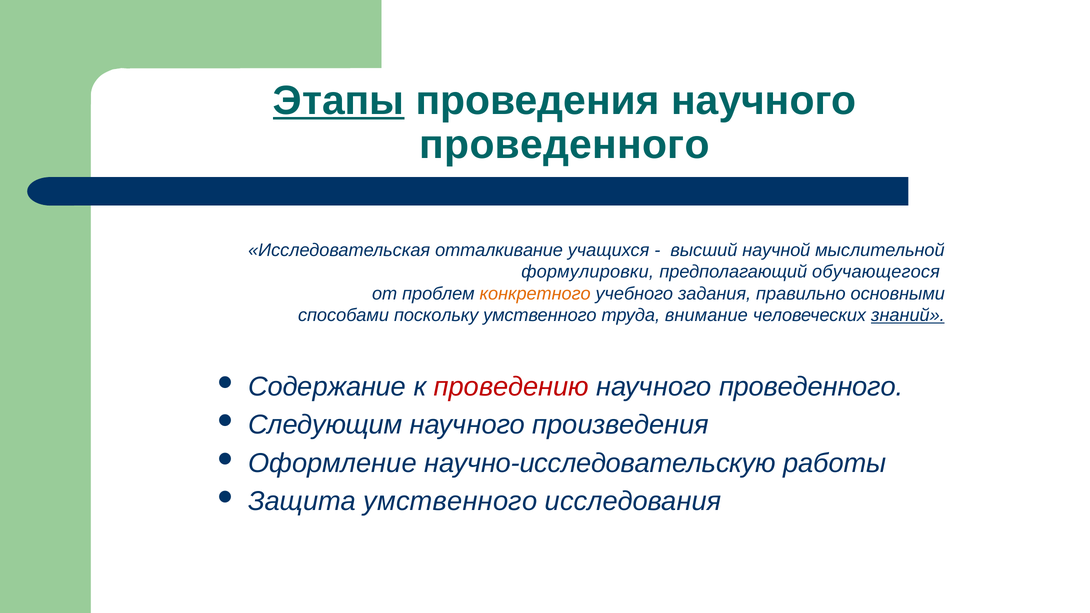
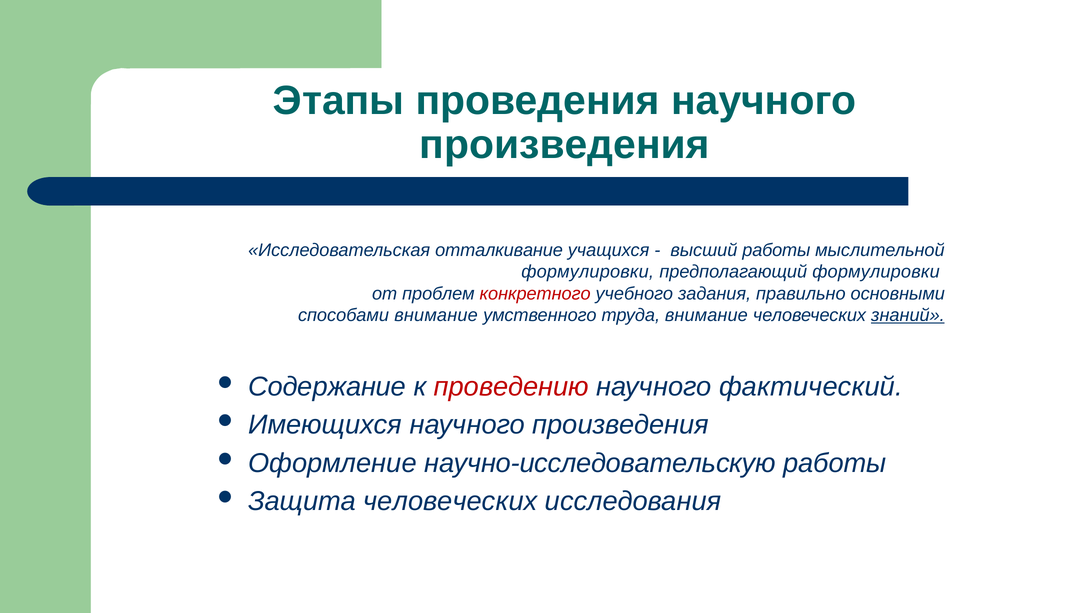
Этапы underline: present -> none (339, 101)
проведенного: проведенного -> произведения (565, 145)
высший научной: научной -> работы (776, 250)
предполагающий обучающегося: обучающегося -> формулировки (876, 272)
конкретного colour: orange -> red (535, 294)
способами поскольку: поскольку -> внимание (436, 315)
проведенного: проведенного -> фактический (811, 387)
Следующим: Следующим -> Имеющихся (325, 425)
Защита умственного: умственного -> человеческих (450, 501)
